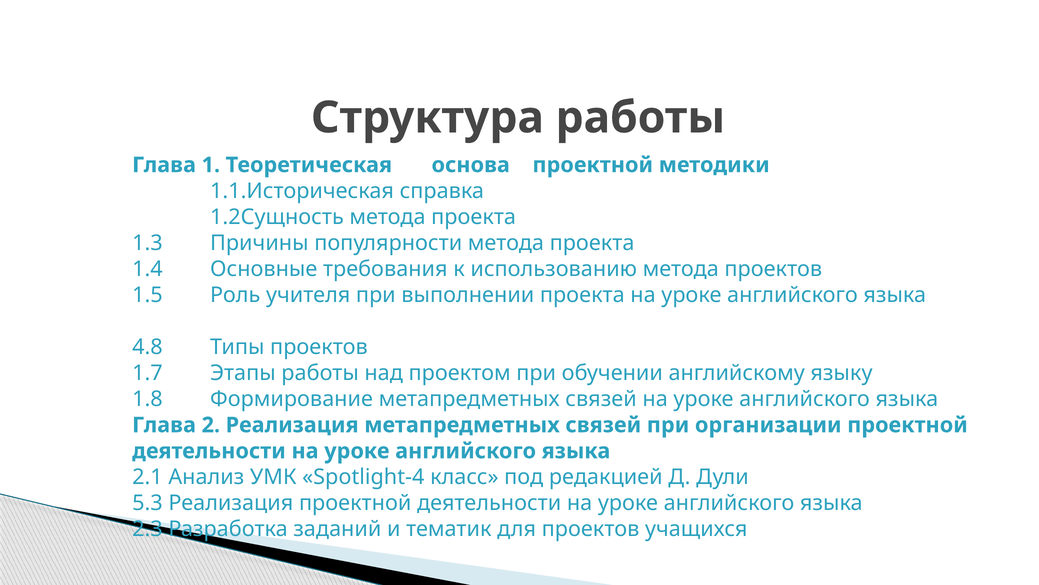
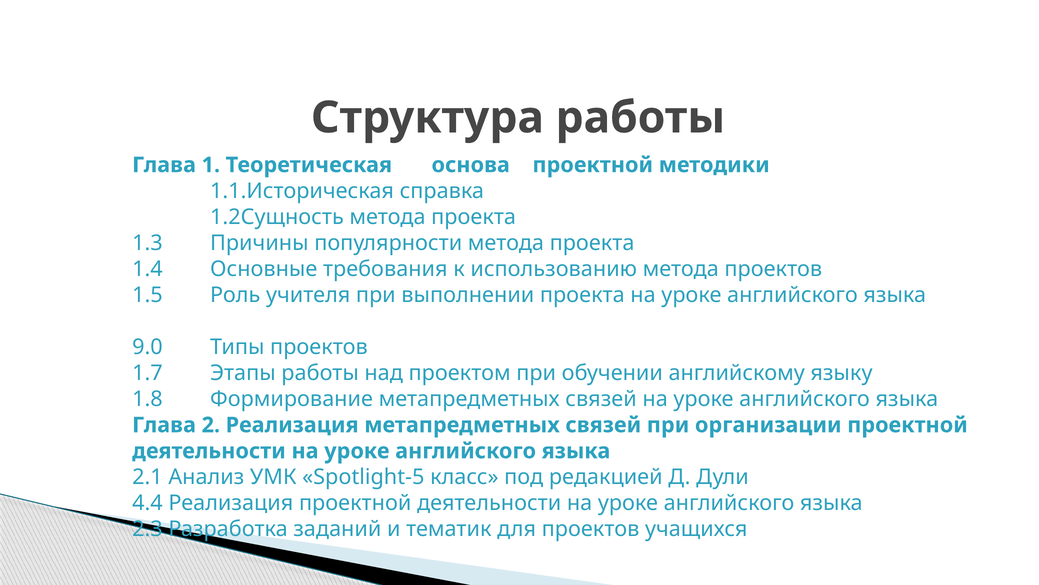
4.8: 4.8 -> 9.0 (147, 347)
Spotlight-4: Spotlight-4 -> Spotlight-5 (363, 477)
5.3: 5.3 -> 4.4 (147, 503)
